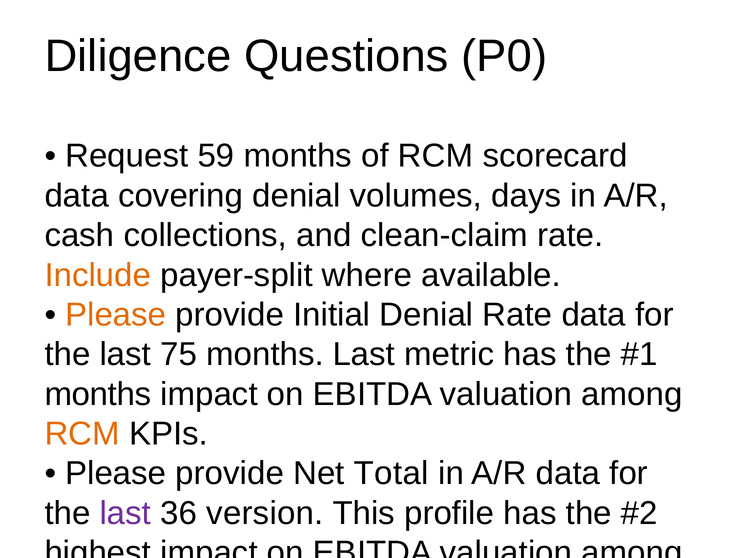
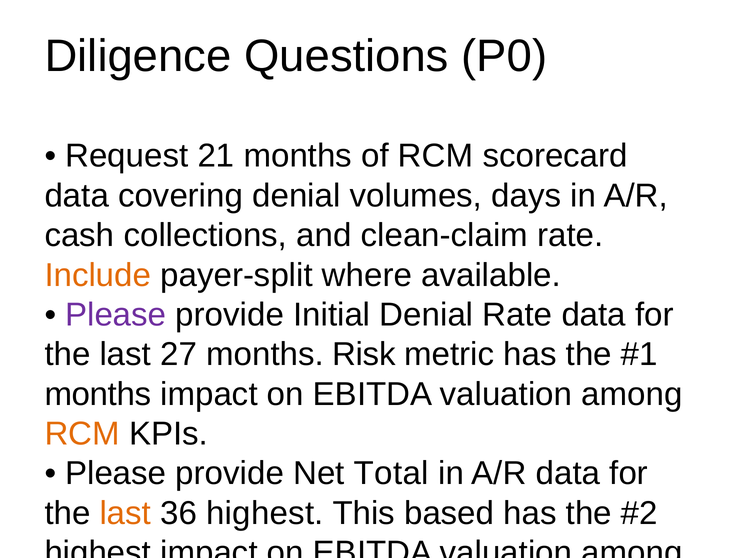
59: 59 -> 21 (216, 156)
Please colour: orange -> purple (116, 315)
75: 75 -> 27 (179, 354)
months Last: Last -> Risk (364, 354)
last colour: purple -> orange (125, 513)
36 version: version -> highest (265, 513)
profile: profile -> based (449, 513)
